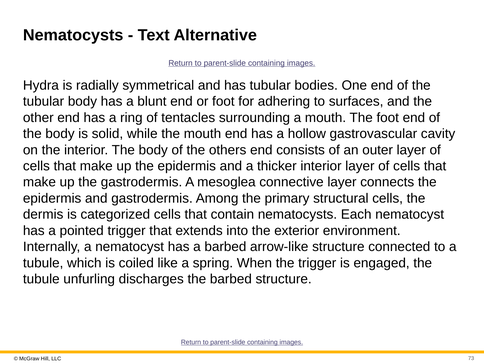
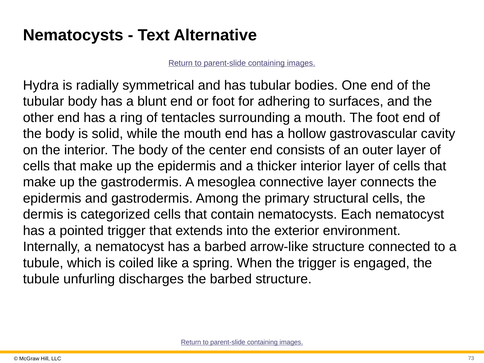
others: others -> center (228, 150)
